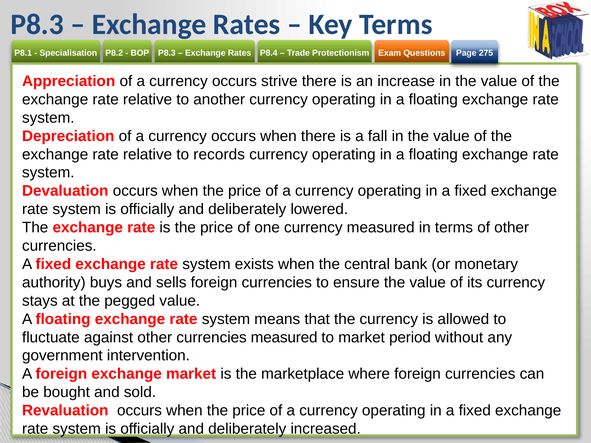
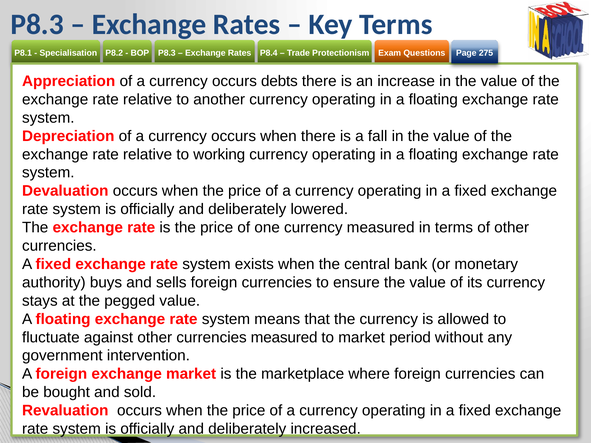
strive: strive -> debts (279, 81)
records: records -> working (219, 154)
